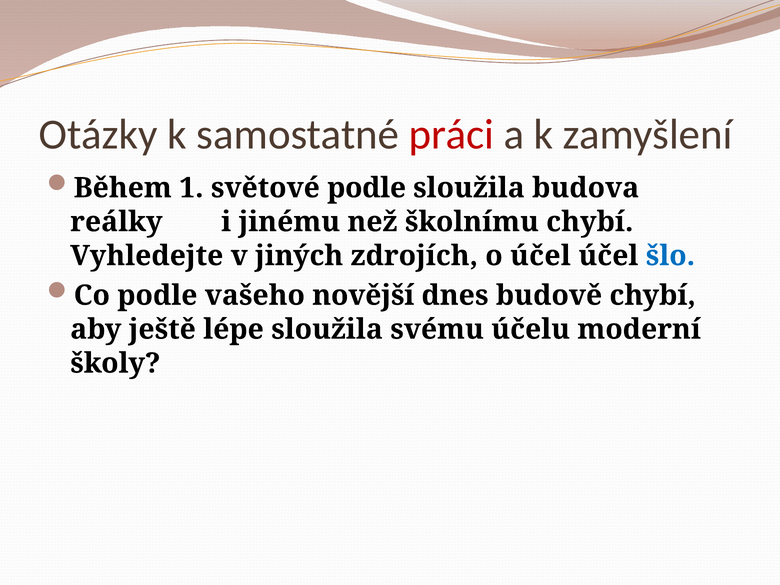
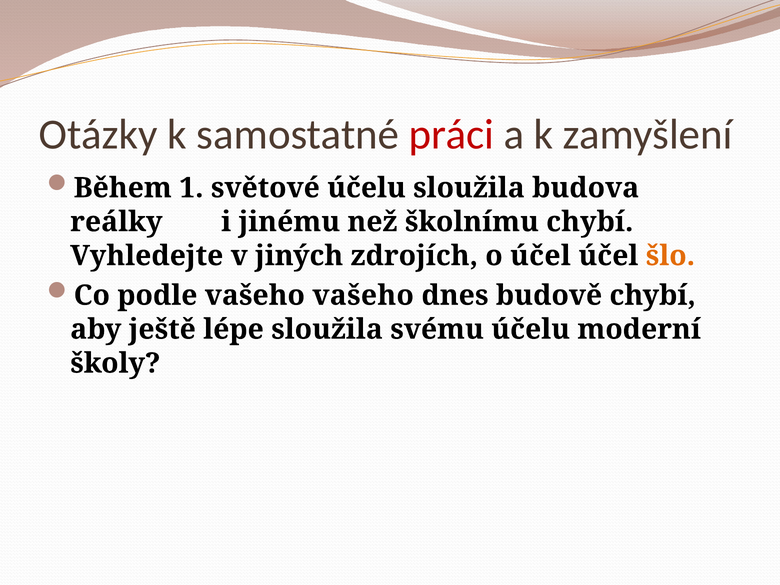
světové podle: podle -> účelu (366, 188)
šlo colour: blue -> orange (670, 256)
vašeho novější: novější -> vašeho (363, 295)
